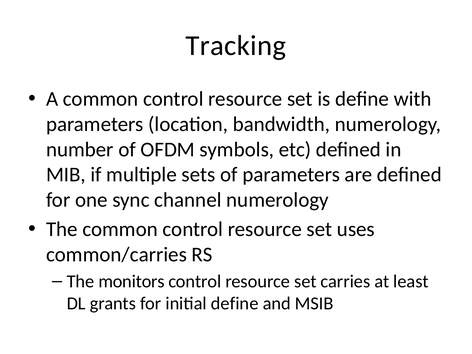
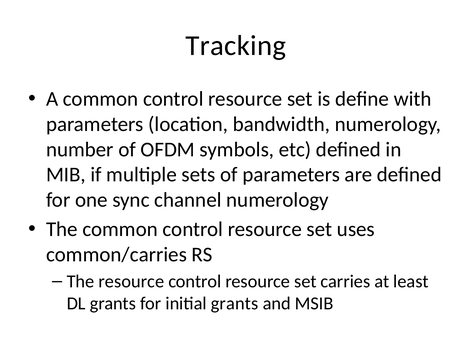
The monitors: monitors -> resource (131, 281)
initial define: define -> grants (235, 303)
